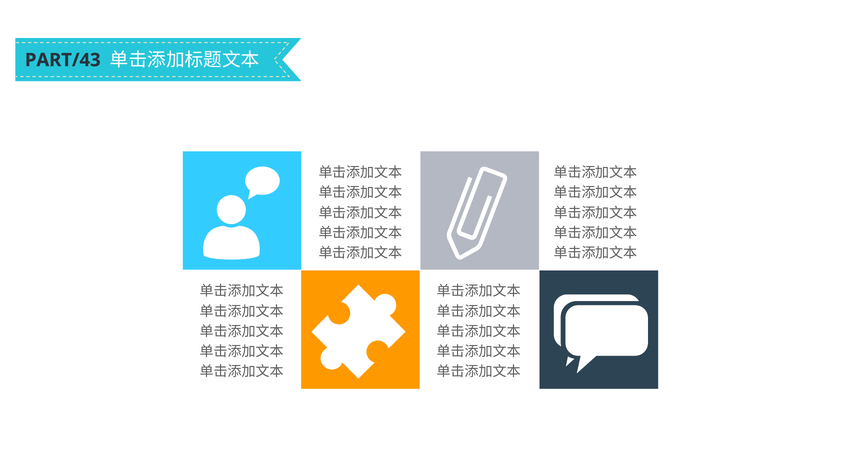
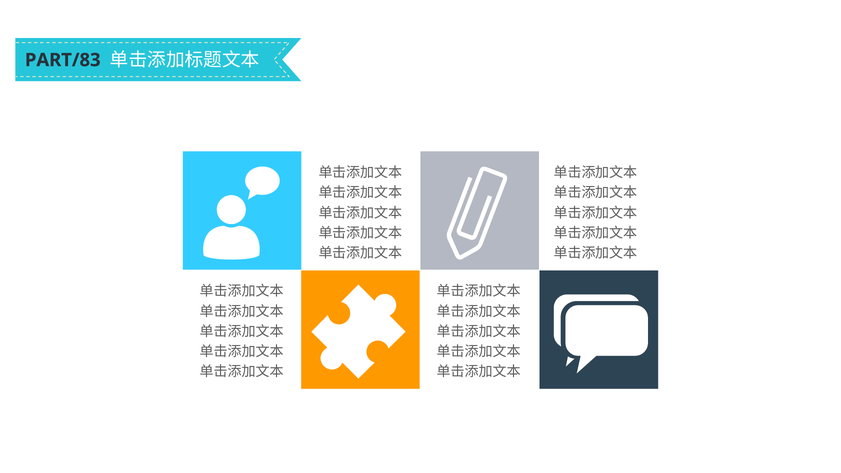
PART/43: PART/43 -> PART/83 (63, 60)
